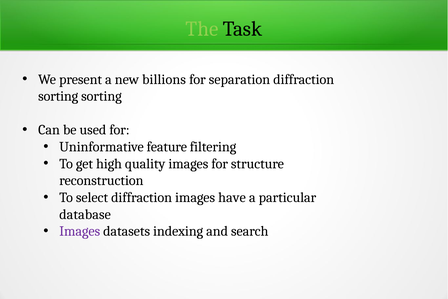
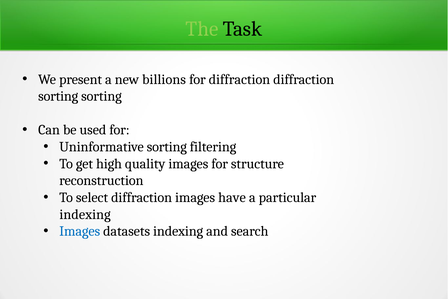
for separation: separation -> diffraction (239, 79)
Uninformative feature: feature -> sorting (167, 147)
database: database -> indexing (85, 214)
Images colour: purple -> blue (80, 231)
